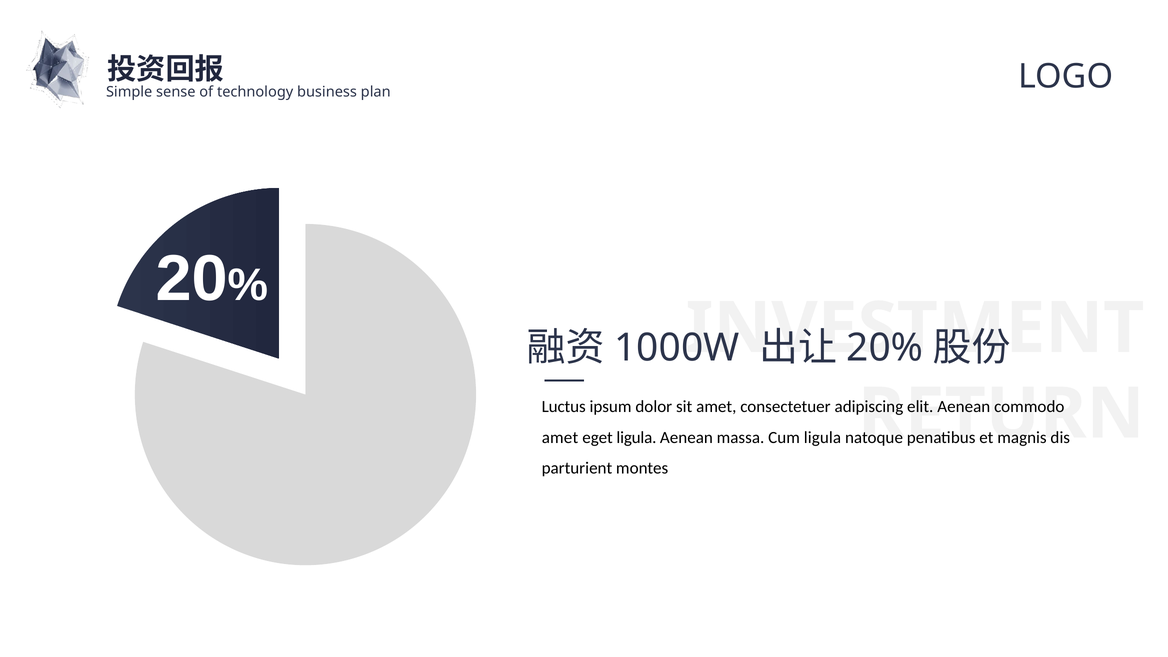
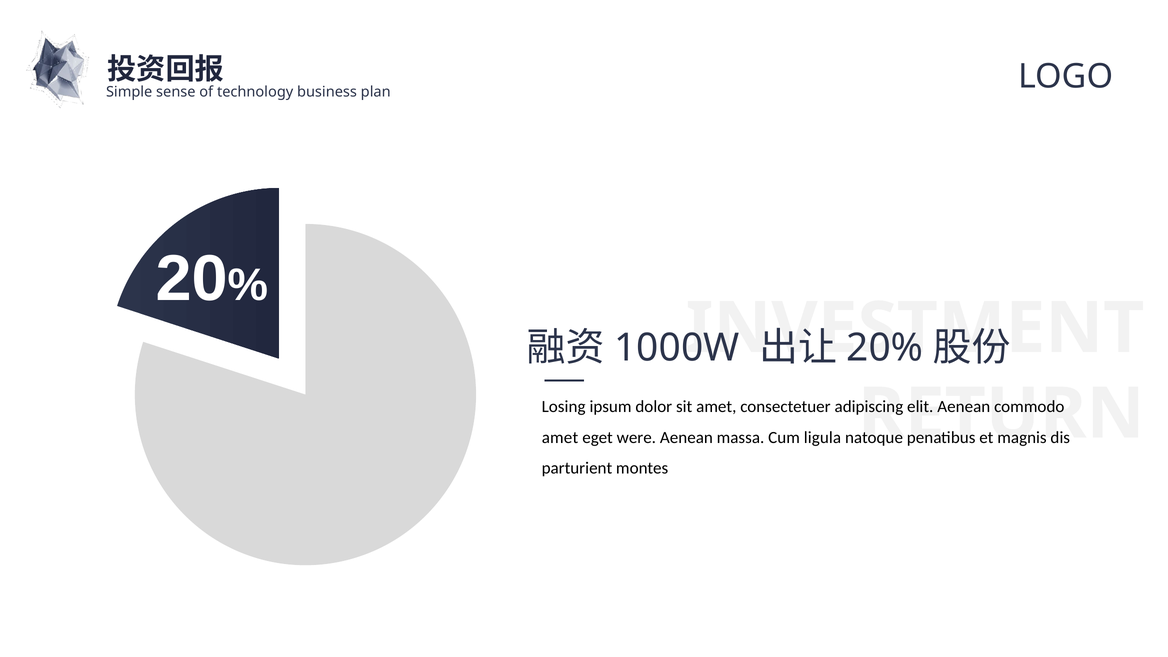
Luctus: Luctus -> Losing (564, 407)
eget ligula: ligula -> were (636, 438)
